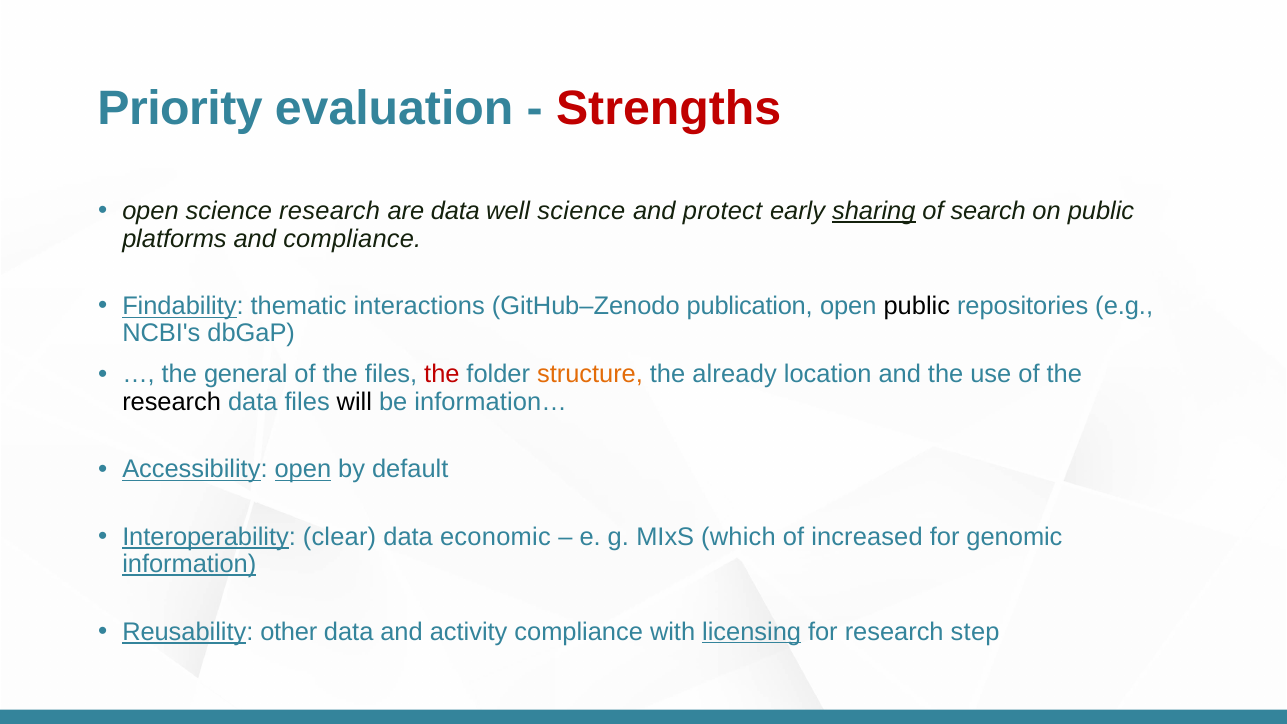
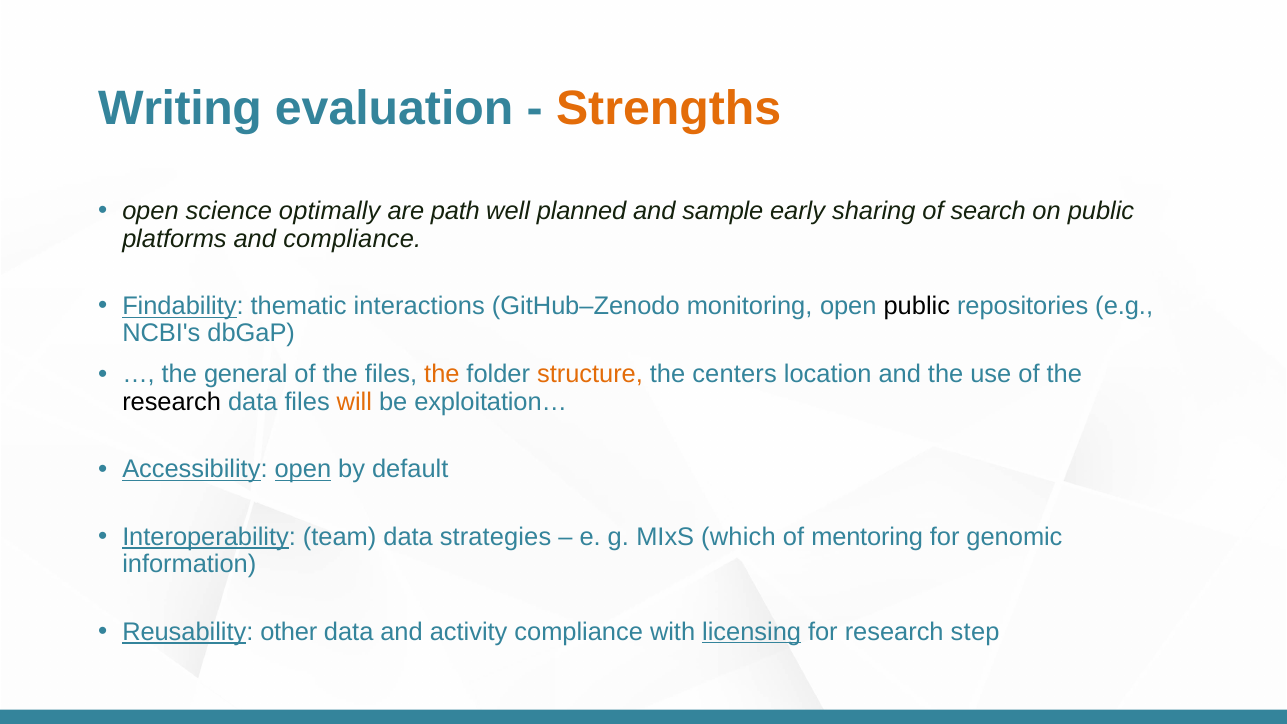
Priority: Priority -> Writing (180, 108)
Strengths colour: red -> orange (669, 108)
science research: research -> optimally (330, 211)
are data: data -> path (455, 211)
well science: science -> planned (582, 211)
protect: protect -> sample (723, 211)
sharing underline: present -> none (874, 211)
publication: publication -> monitoring (750, 306)
the colour: red -> orange (442, 374)
already: already -> centers (735, 374)
will colour: black -> orange (354, 402)
information…: information… -> exploitation… (491, 402)
clear: clear -> team (340, 537)
economic: economic -> strategies (496, 537)
increased: increased -> mentoring (867, 537)
information underline: present -> none (189, 564)
